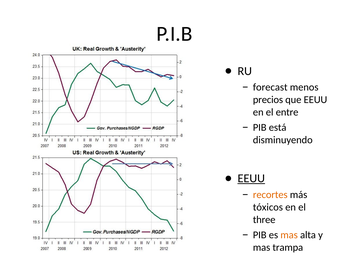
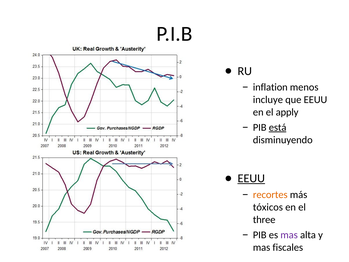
forecast: forecast -> inflation (270, 87)
precios: precios -> incluye (268, 100)
entre: entre -> apply (287, 112)
está underline: none -> present (278, 127)
mas colour: orange -> purple (289, 235)
trampa: trampa -> fiscales (288, 247)
